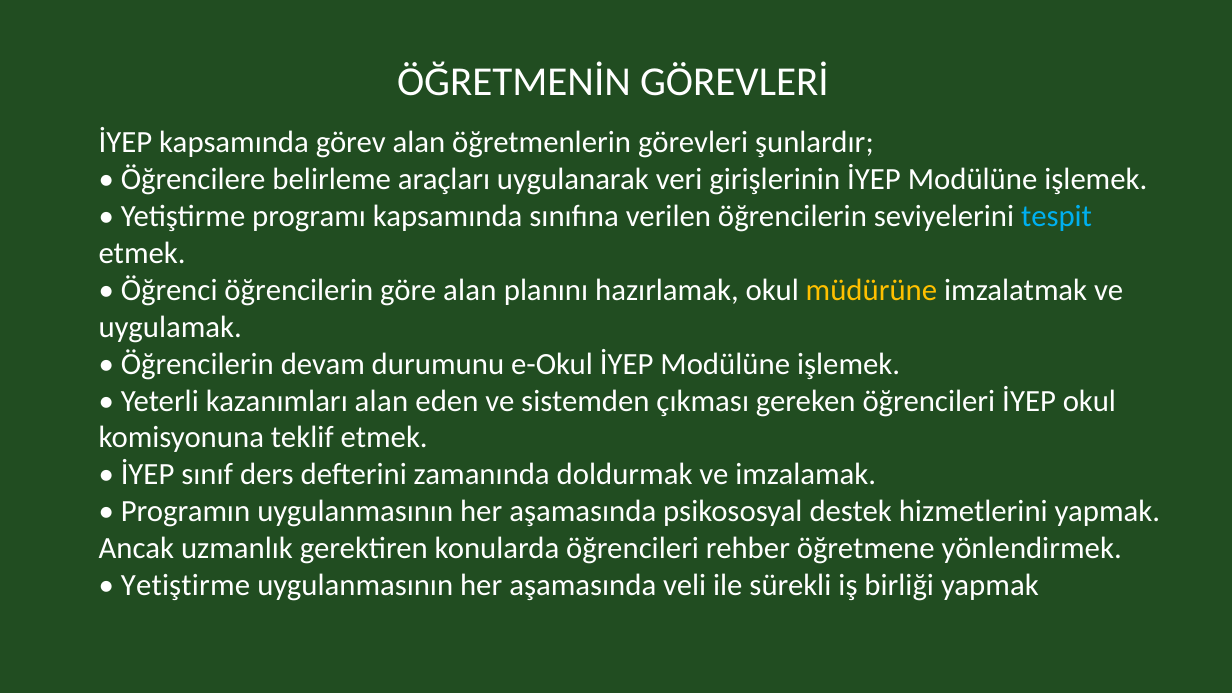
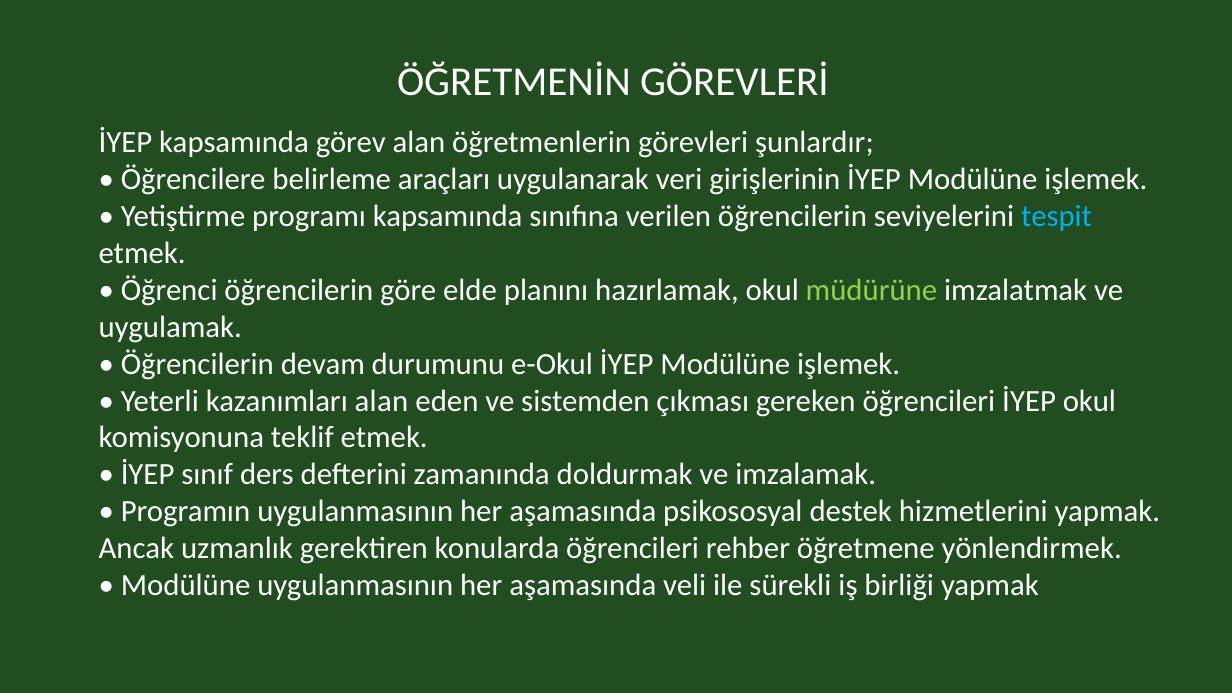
göre alan: alan -> elde (470, 290)
müdürüne colour: yellow -> light green (871, 290)
Yetiştirme: Yetiştirme -> Modülüne (186, 586)
